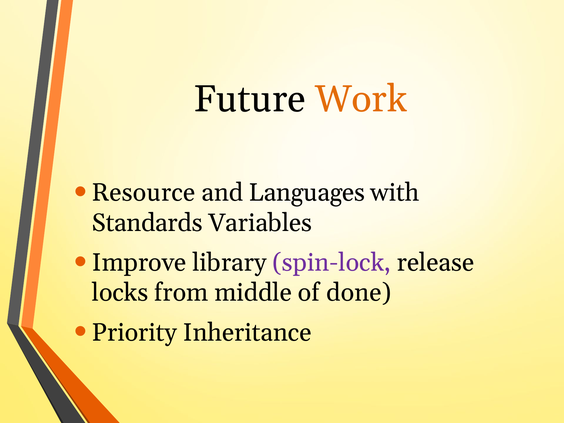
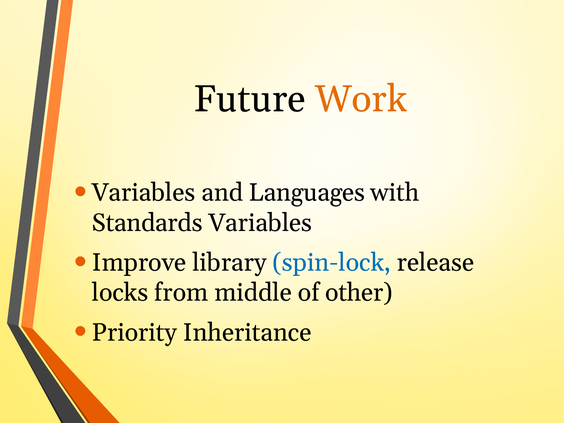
Resource: Resource -> Variables (144, 193)
spin-lock colour: purple -> blue (332, 263)
done: done -> other (359, 293)
